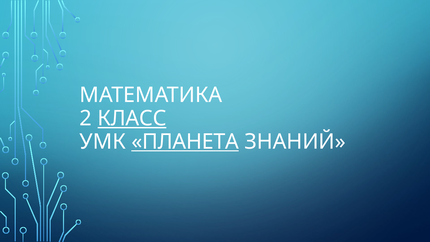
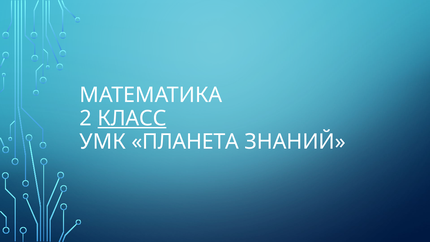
ПЛАНЕТА underline: present -> none (185, 141)
